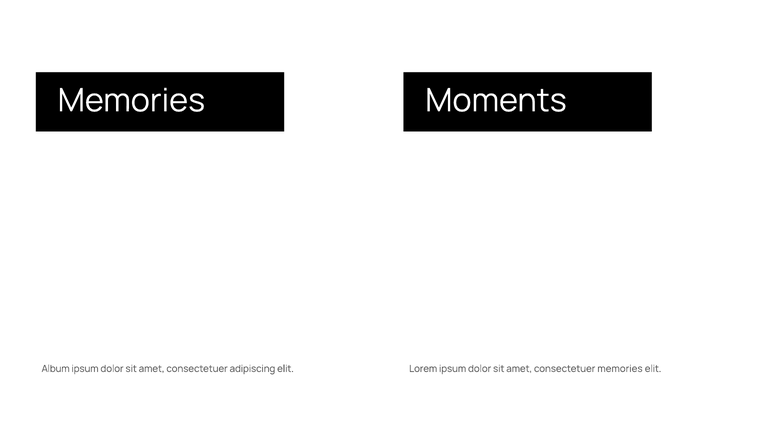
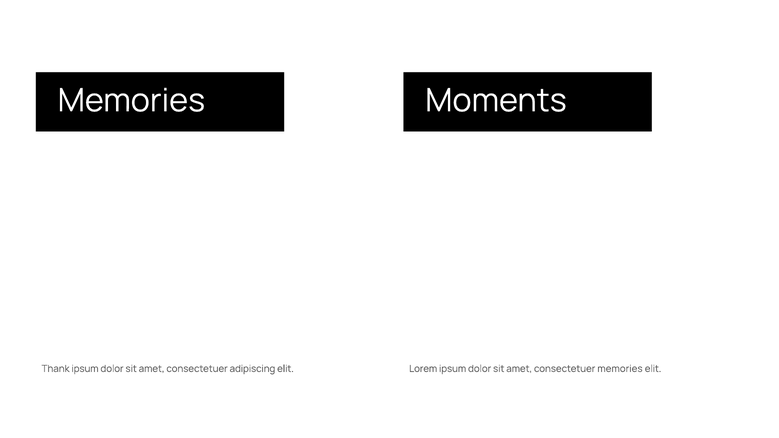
Album: Album -> Thank (56, 369)
